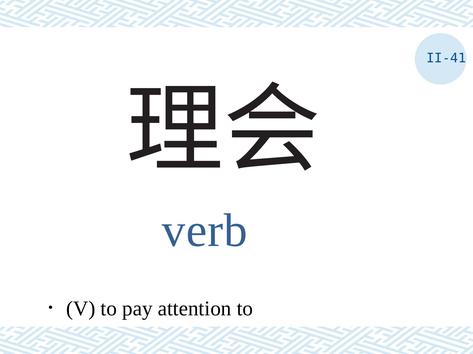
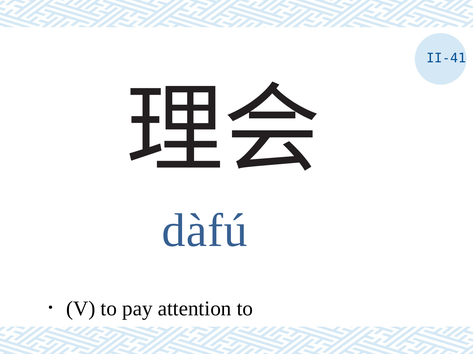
verb: verb -> dàfú (205, 231)
